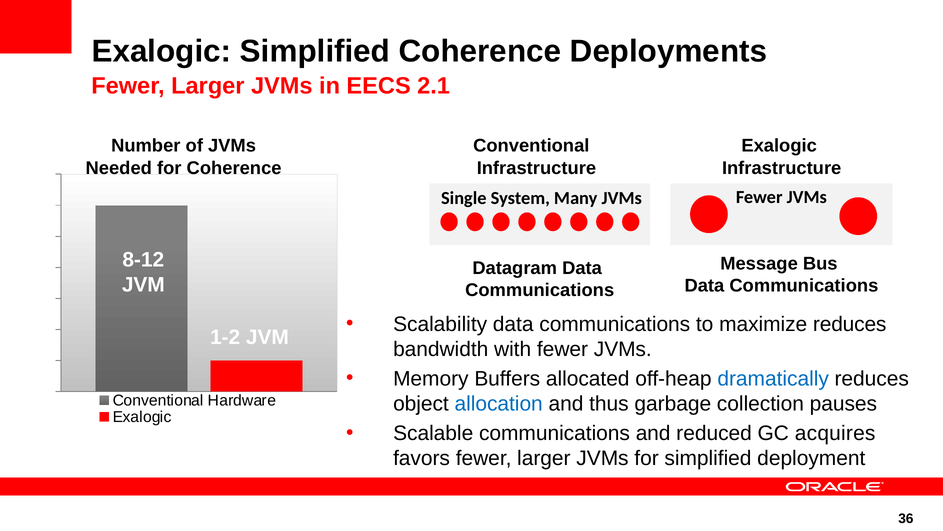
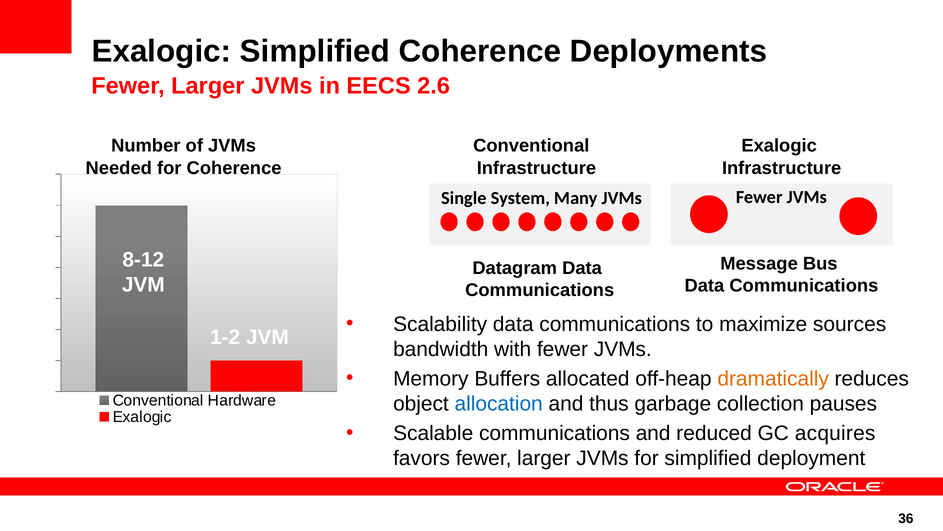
2.1: 2.1 -> 2.6 (434, 86)
maximize reduces: reduces -> sources (850, 324)
dramatically colour: blue -> orange (773, 378)
